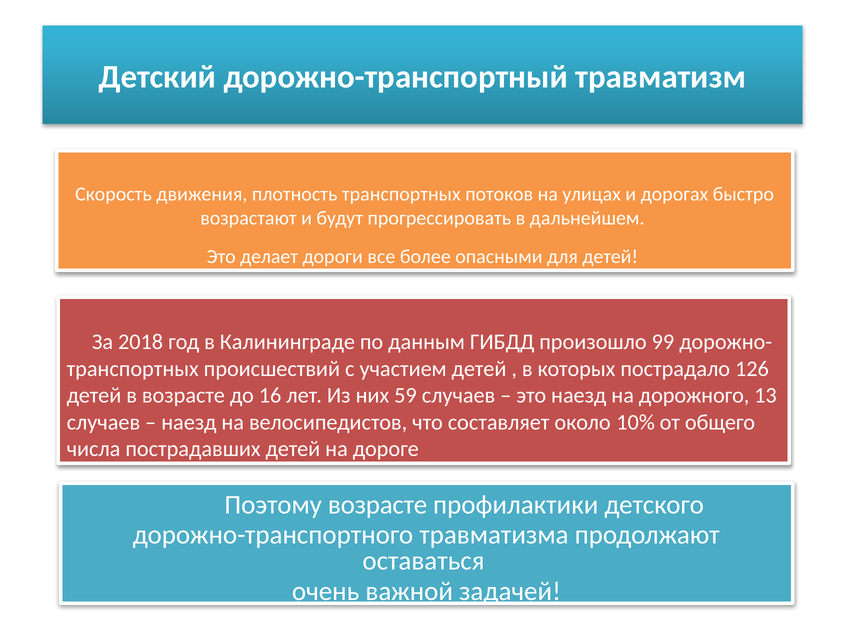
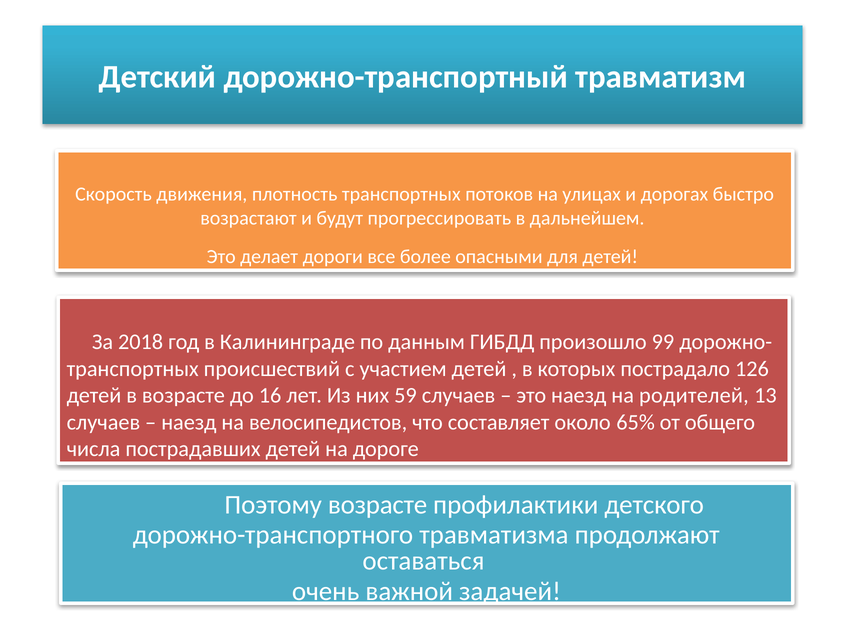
дорожного: дорожного -> родителей (694, 395)
10%: 10% -> 65% (636, 422)
